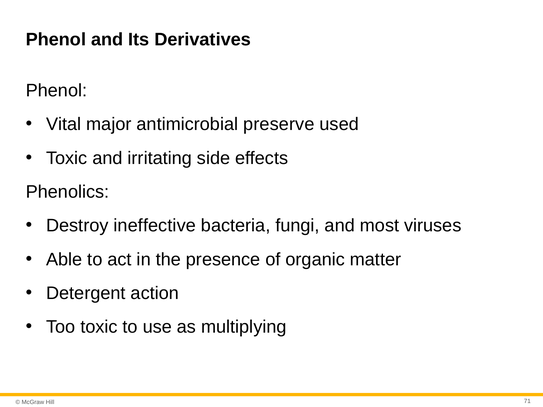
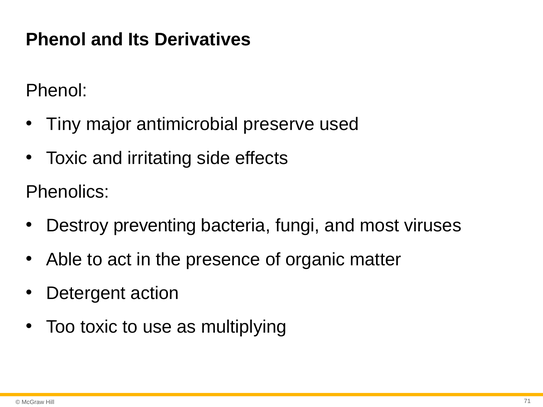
Vital: Vital -> Tiny (64, 124)
ineffective: ineffective -> preventing (155, 226)
